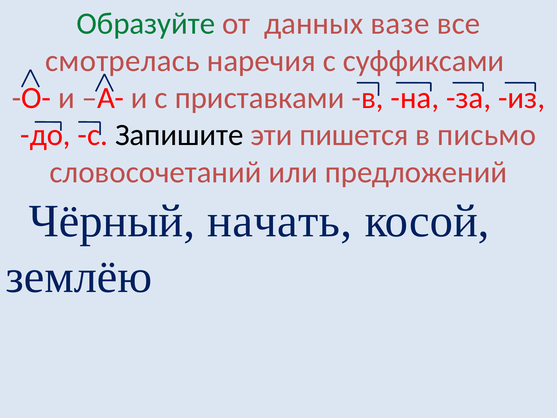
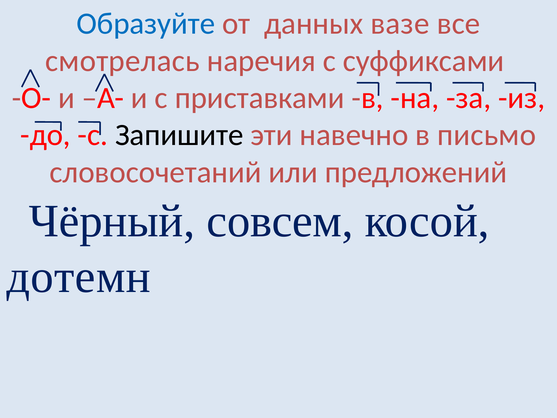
Образуйте colour: green -> blue (146, 24)
пишется: пишется -> навечно (354, 135)
начать: начать -> совсем (280, 221)
землёю: землёю -> дотемн (79, 277)
